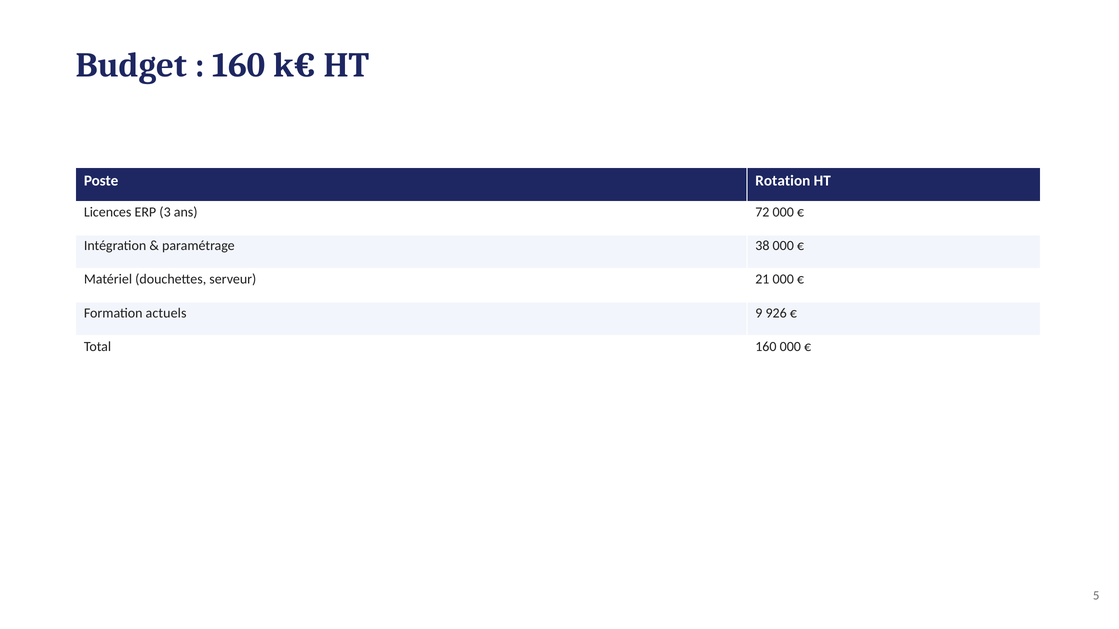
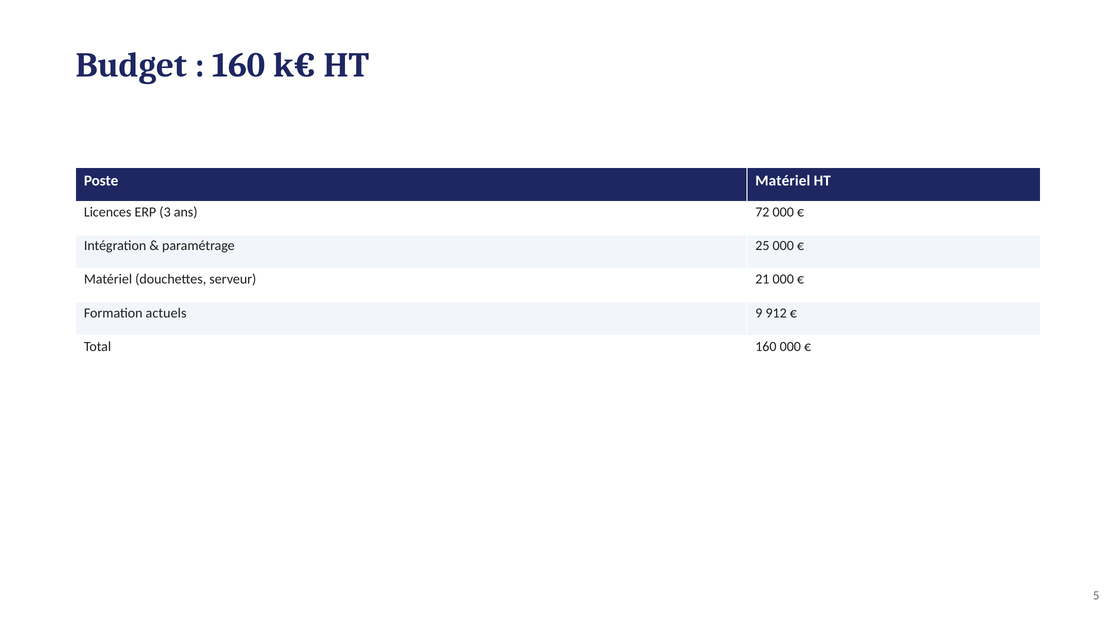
Poste Rotation: Rotation -> Matériel (783, 181)
38: 38 -> 25 (762, 246)
926: 926 -> 912 (776, 313)
